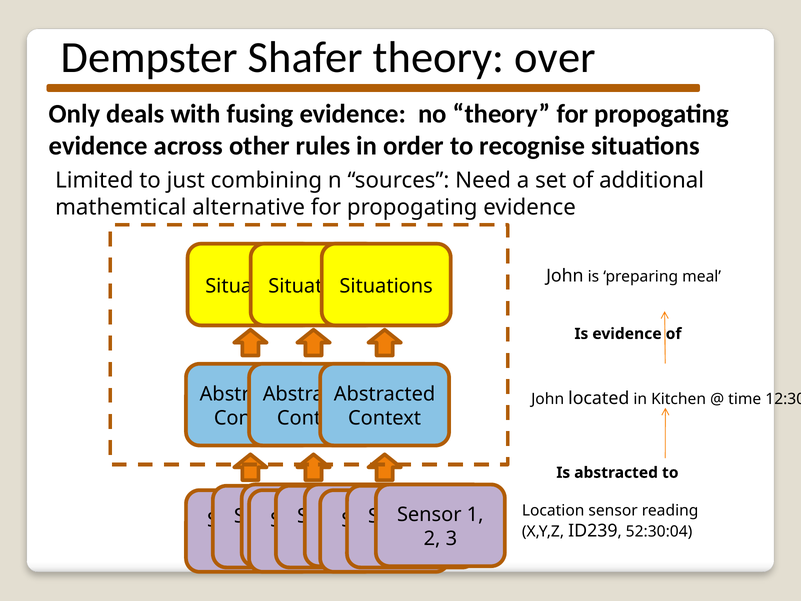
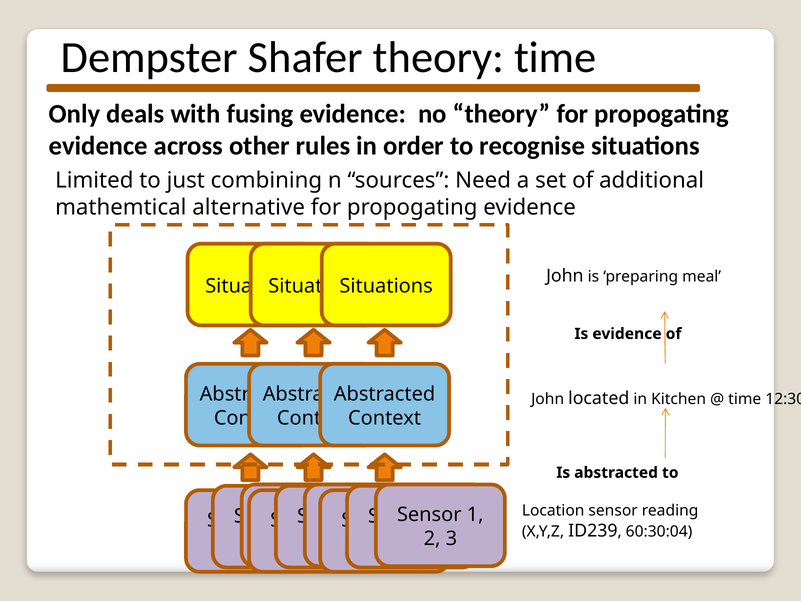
theory over: over -> time (555, 58)
52:30:04: 52:30:04 -> 60:30:04 (659, 531)
